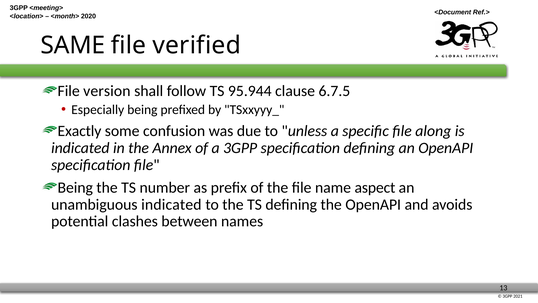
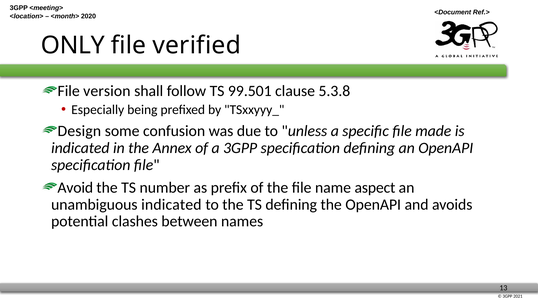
SAME: SAME -> ONLY (73, 45)
95.944: 95.944 -> 99.501 (250, 91)
6.7.5: 6.7.5 -> 5.3.8 (334, 91)
Exactly: Exactly -> Design (79, 131)
along: along -> made (433, 131)
Being: Being -> Avoid (75, 187)
